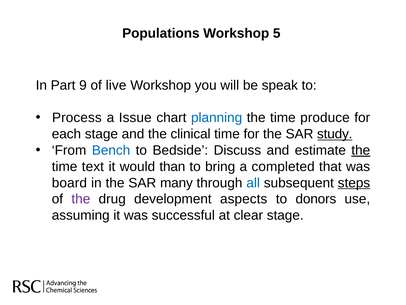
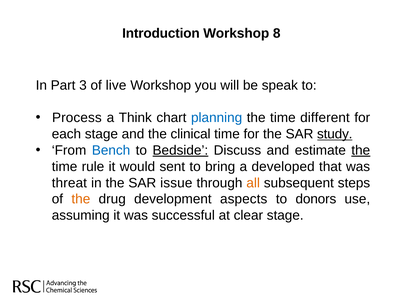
Populations: Populations -> Introduction (161, 33)
5: 5 -> 8 (277, 33)
9: 9 -> 3 (83, 85)
Issue: Issue -> Think (135, 118)
produce: produce -> different (325, 118)
Bedside underline: none -> present (180, 150)
text: text -> rule (93, 166)
than: than -> sent (172, 166)
completed: completed -> developed (283, 166)
board: board -> threat (69, 183)
many: many -> issue (176, 183)
all colour: blue -> orange (253, 183)
steps underline: present -> none (354, 183)
the colour: purple -> orange (81, 199)
